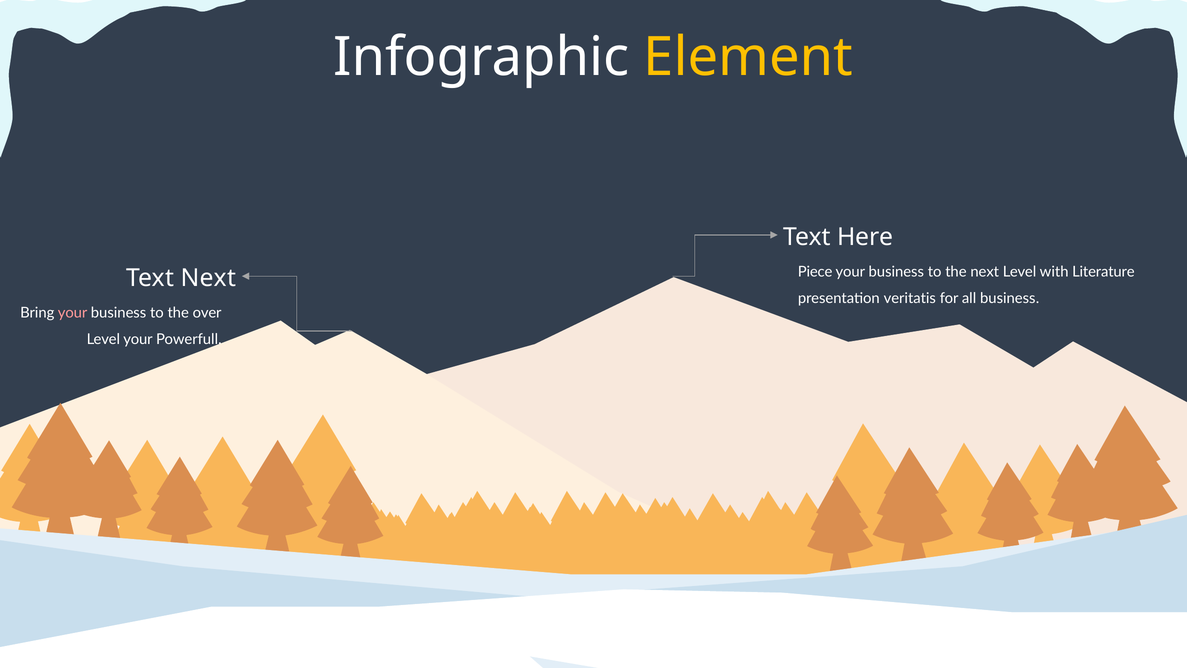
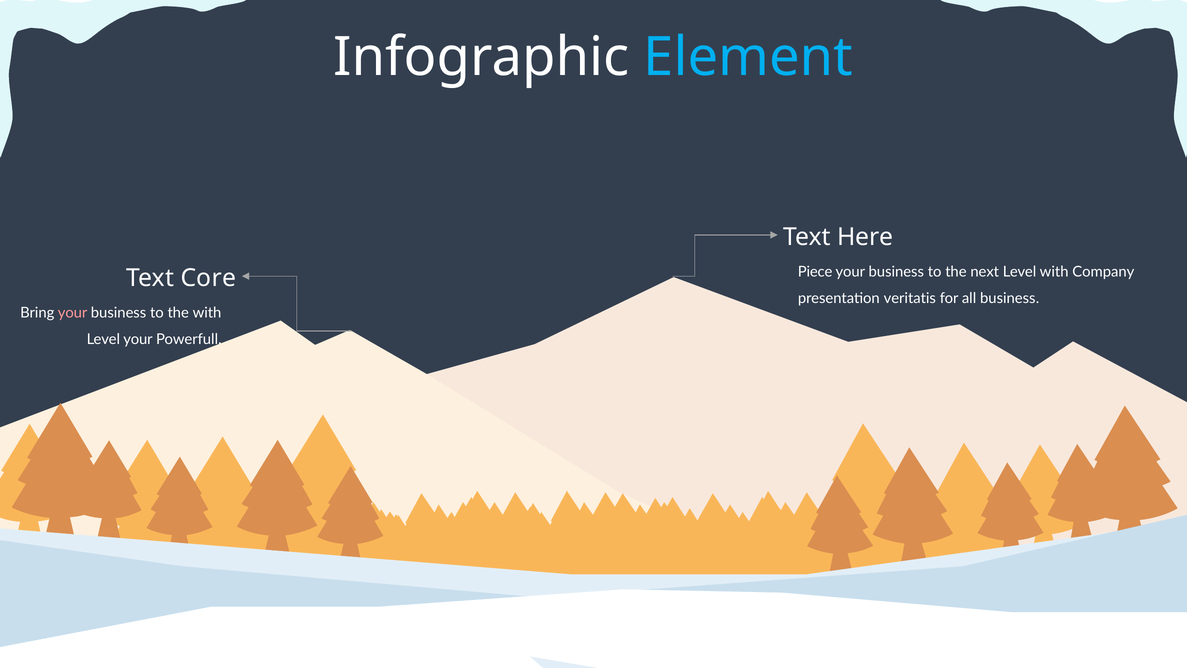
Element colour: yellow -> light blue (748, 57)
Literature: Literature -> Company (1103, 272)
Text Next: Next -> Core (208, 278)
the over: over -> with (207, 313)
